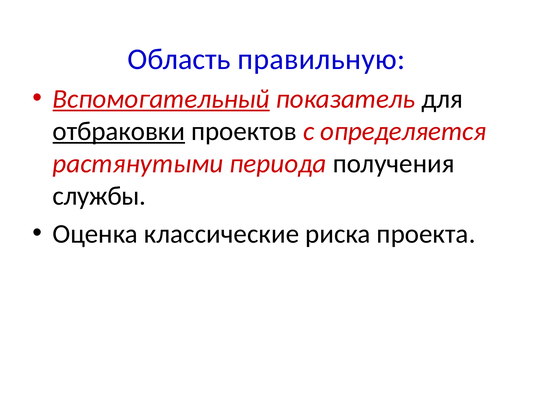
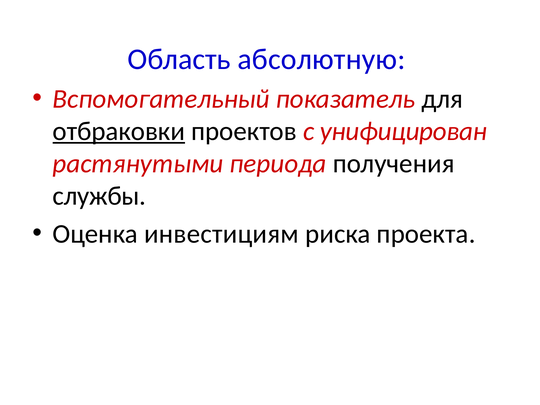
правильную: правильную -> абсолютную (321, 59)
Вспомогательный underline: present -> none (161, 99)
определяется: определяется -> унифицирован (403, 131)
классические: классические -> инвестициям (221, 234)
